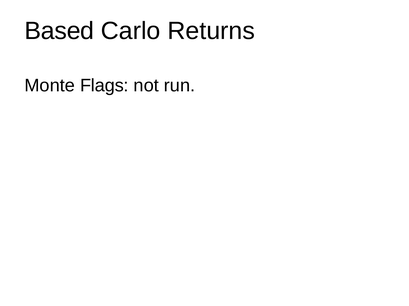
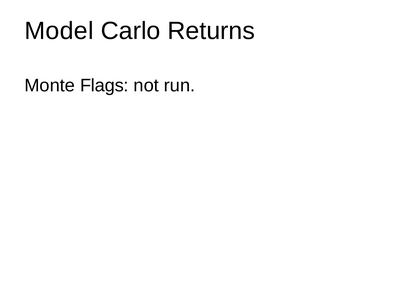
Based: Based -> Model (59, 31)
